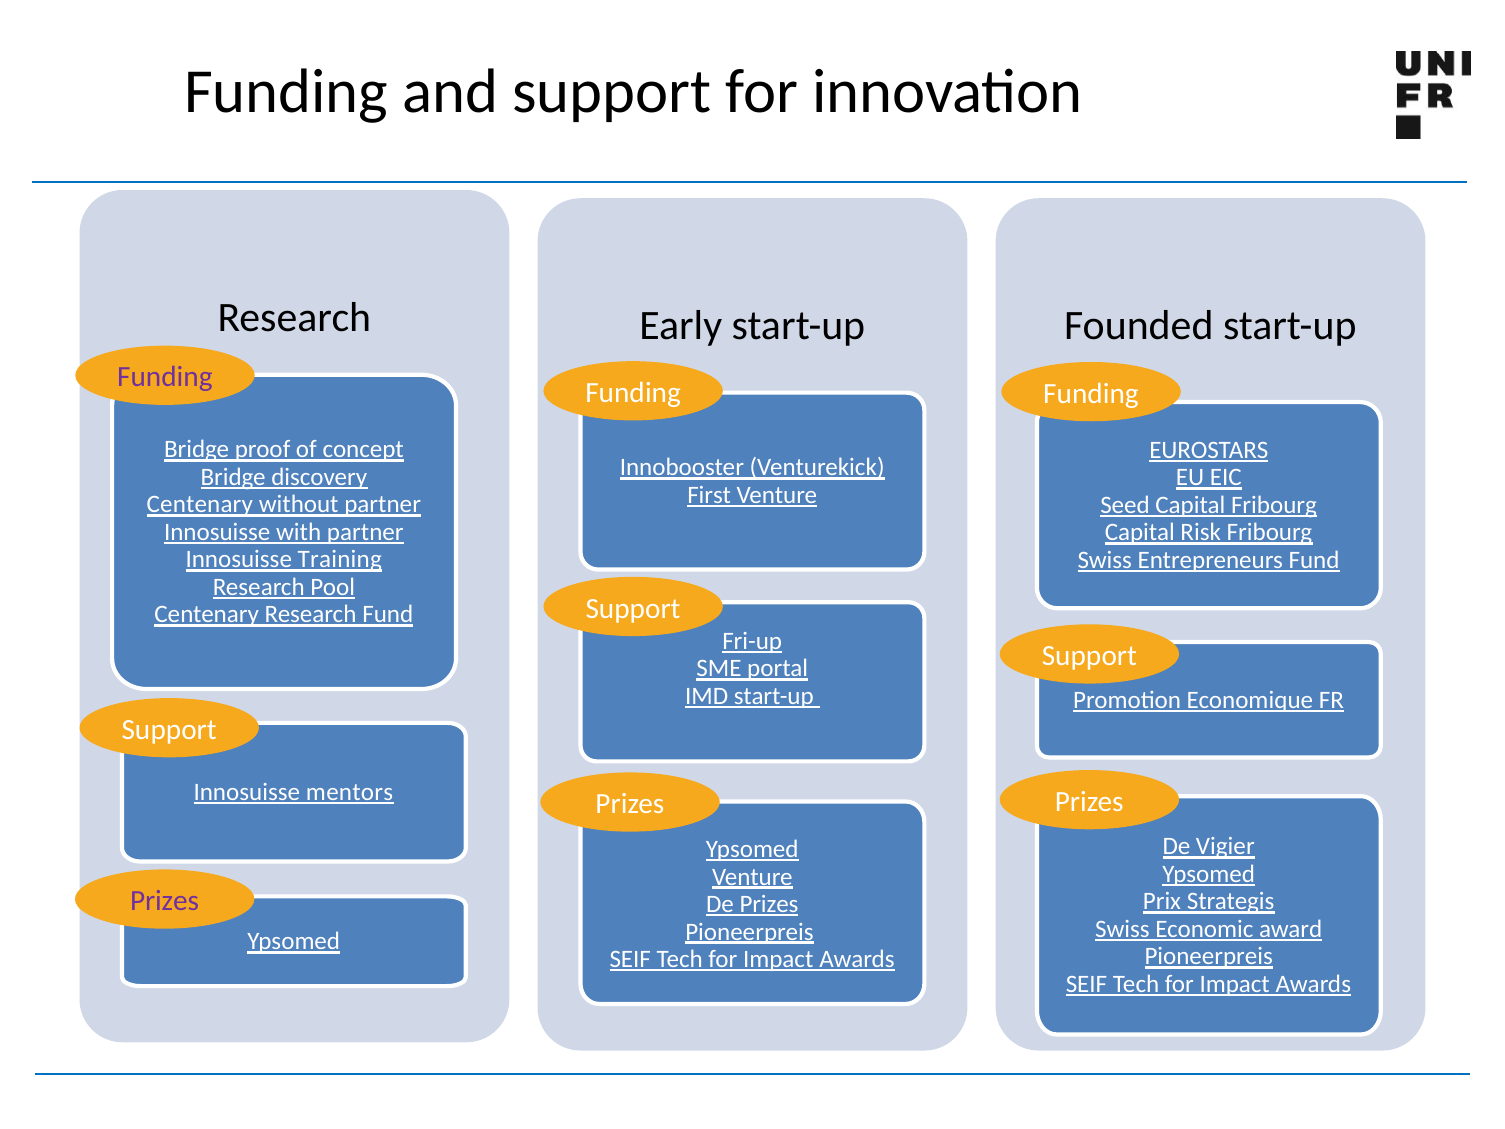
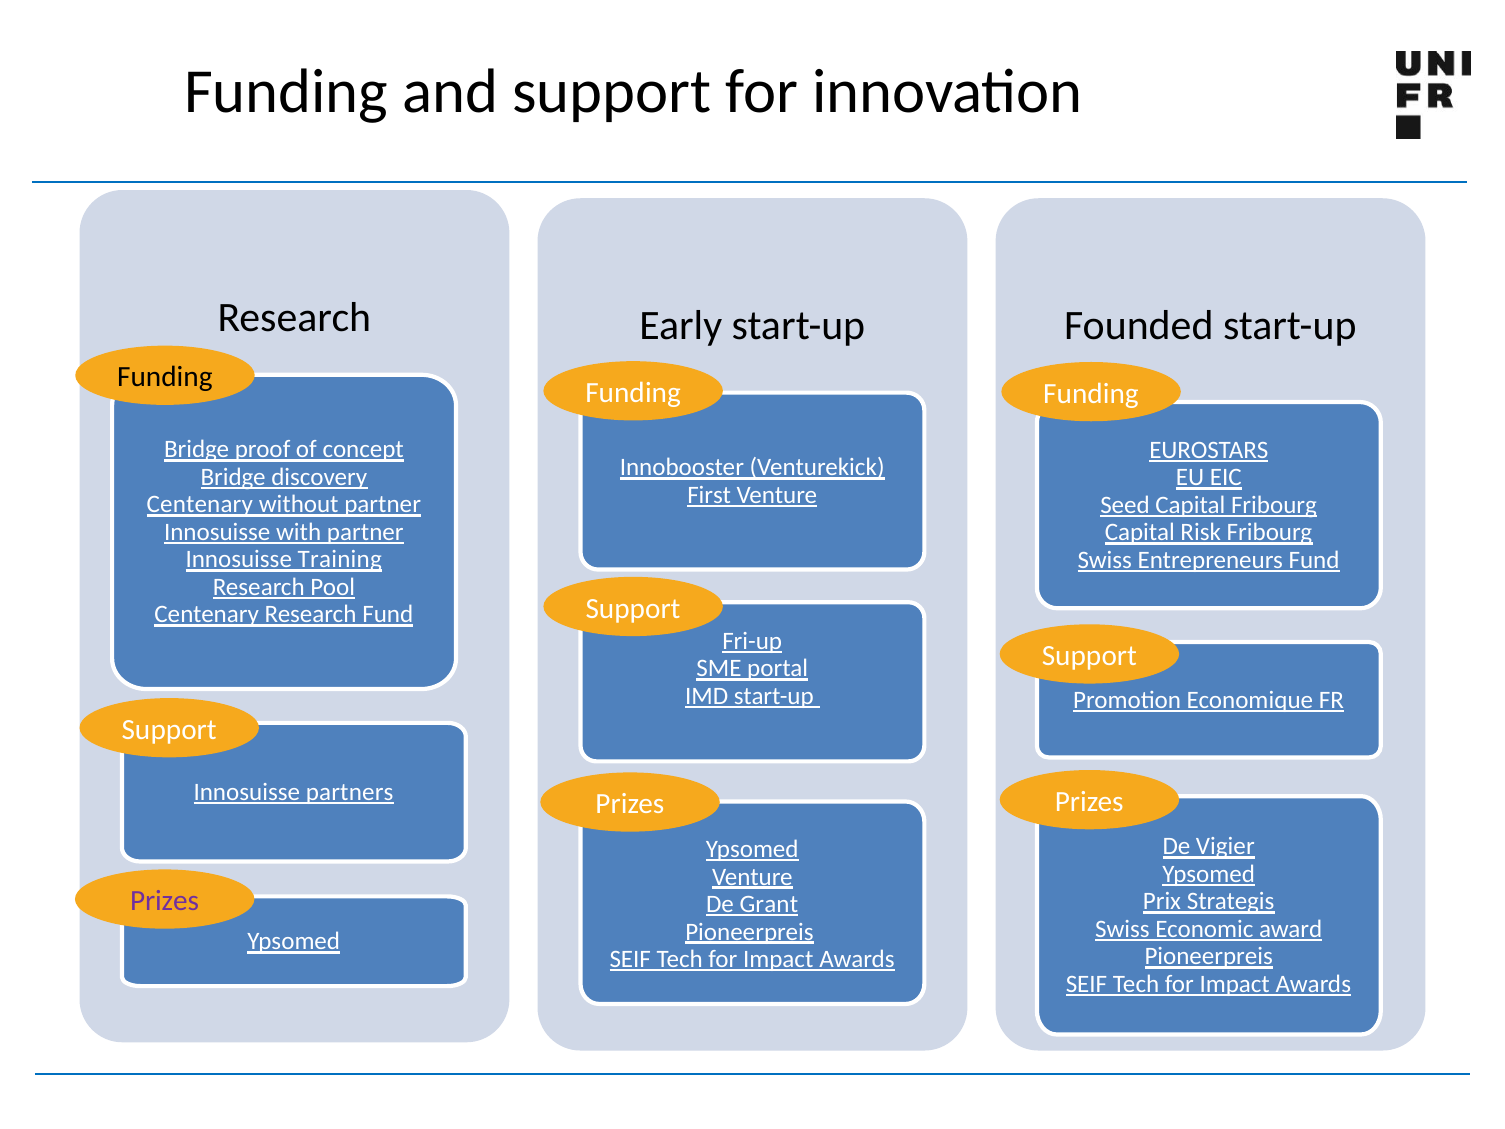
Funding colour: purple -> black (165, 377)
mentors: mentors -> partners (350, 792)
De Prizes: Prizes -> Grant (769, 904)
